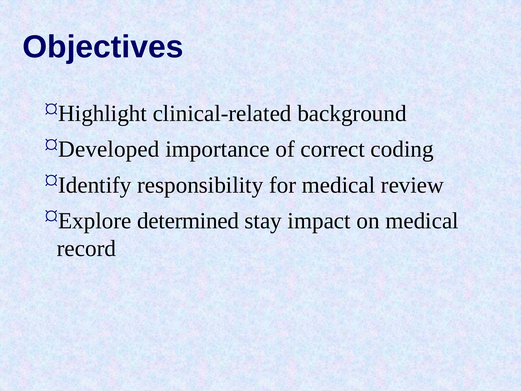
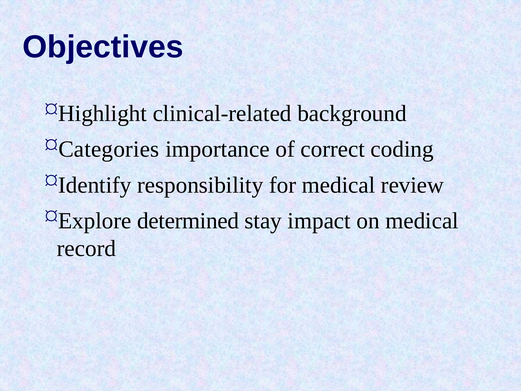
Developed: Developed -> Categories (109, 149)
